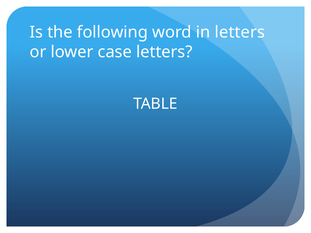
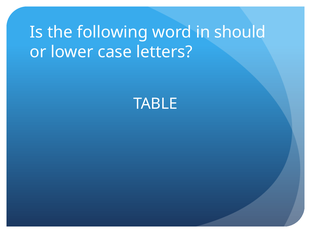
in letters: letters -> should (240, 32)
